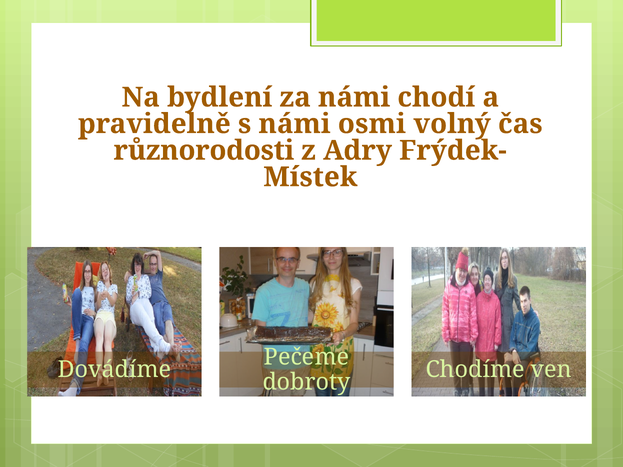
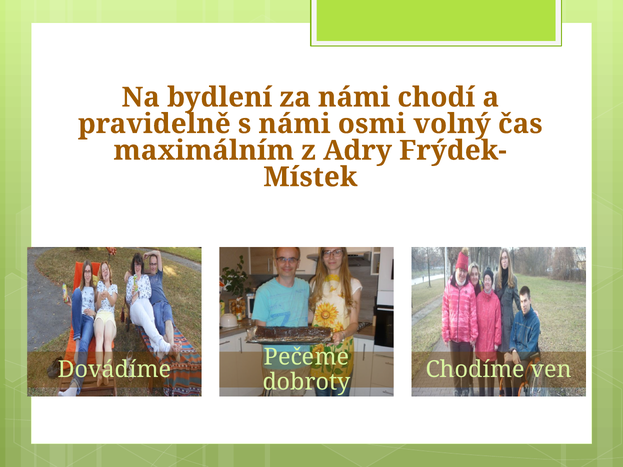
různorodosti: různorodosti -> maximálním (204, 151)
